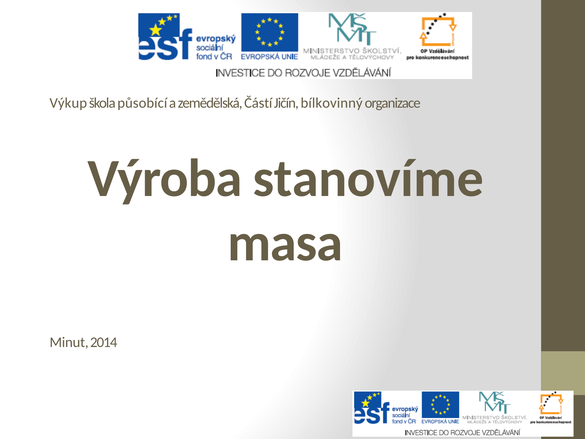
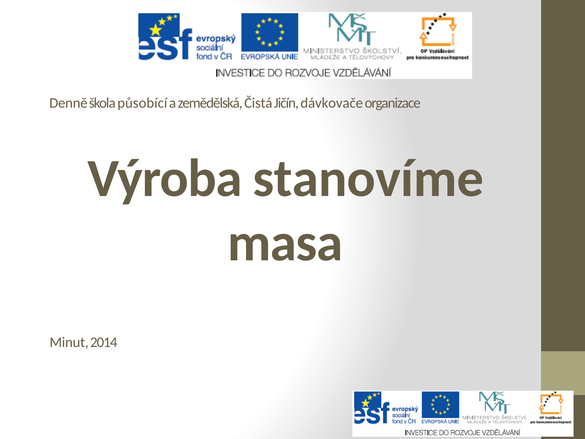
Výkup: Výkup -> Denně (68, 103)
Částí: Částí -> Čistá (258, 103)
bílkovinný: bílkovinný -> dávkovače (332, 103)
